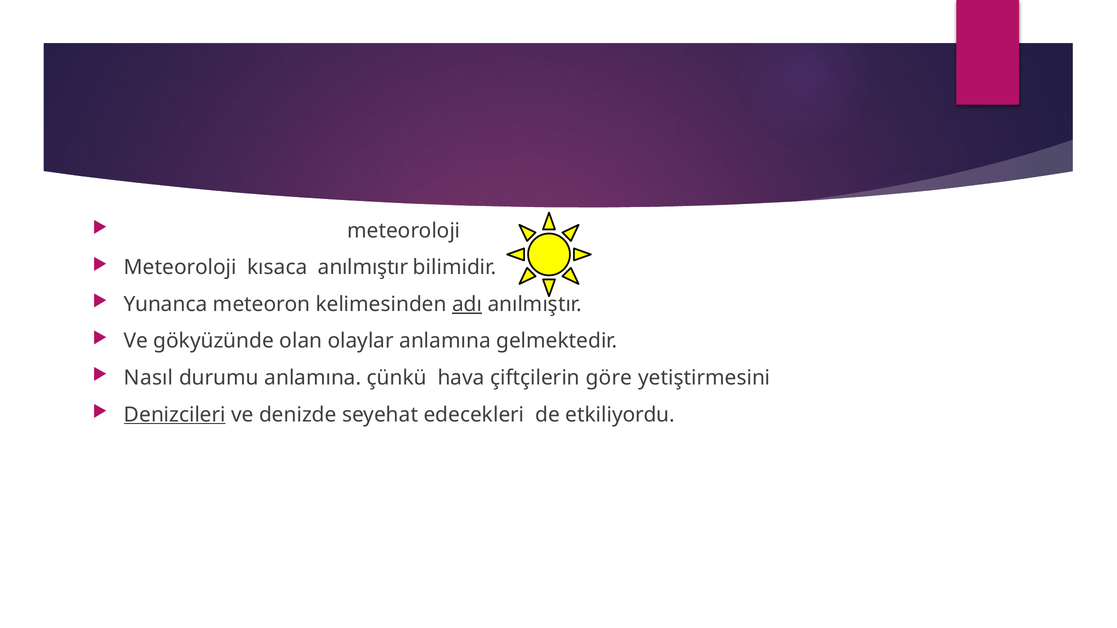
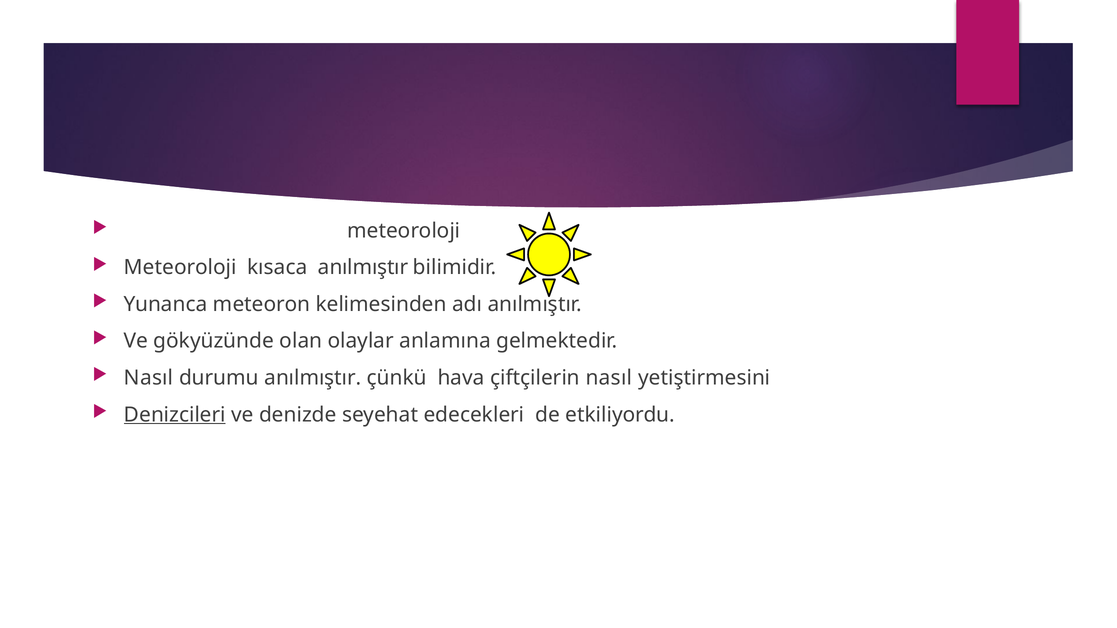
adı underline: present -> none (467, 304)
durumu anlamına: anlamına -> anılmıştır (313, 378)
çiftçilerin göre: göre -> nasıl (609, 378)
